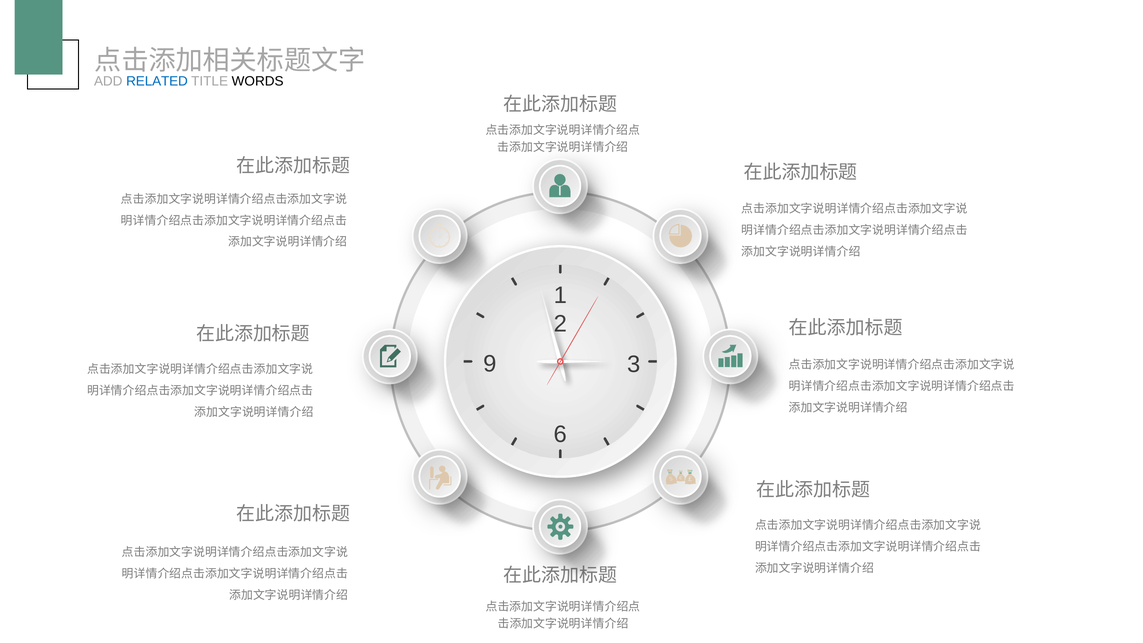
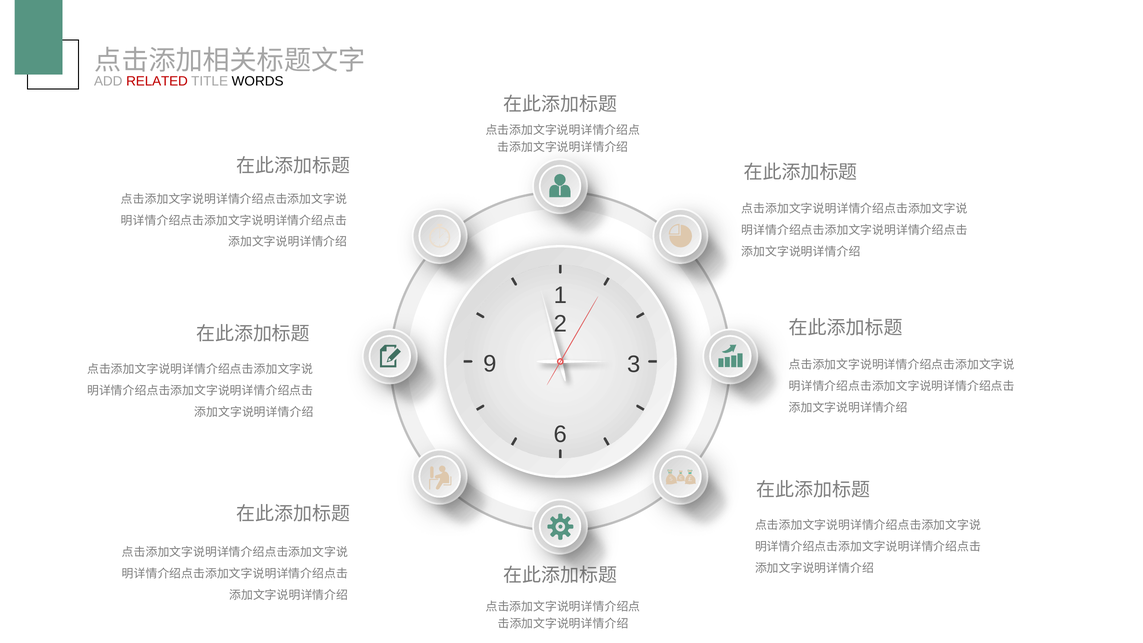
RELATED colour: blue -> red (157, 82)
